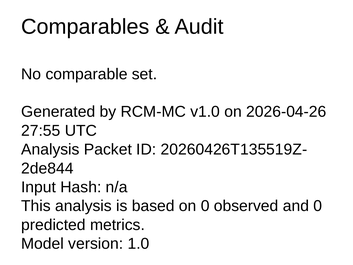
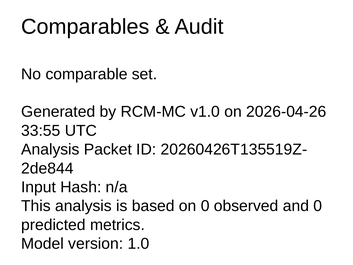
27:55: 27:55 -> 33:55 (41, 131)
